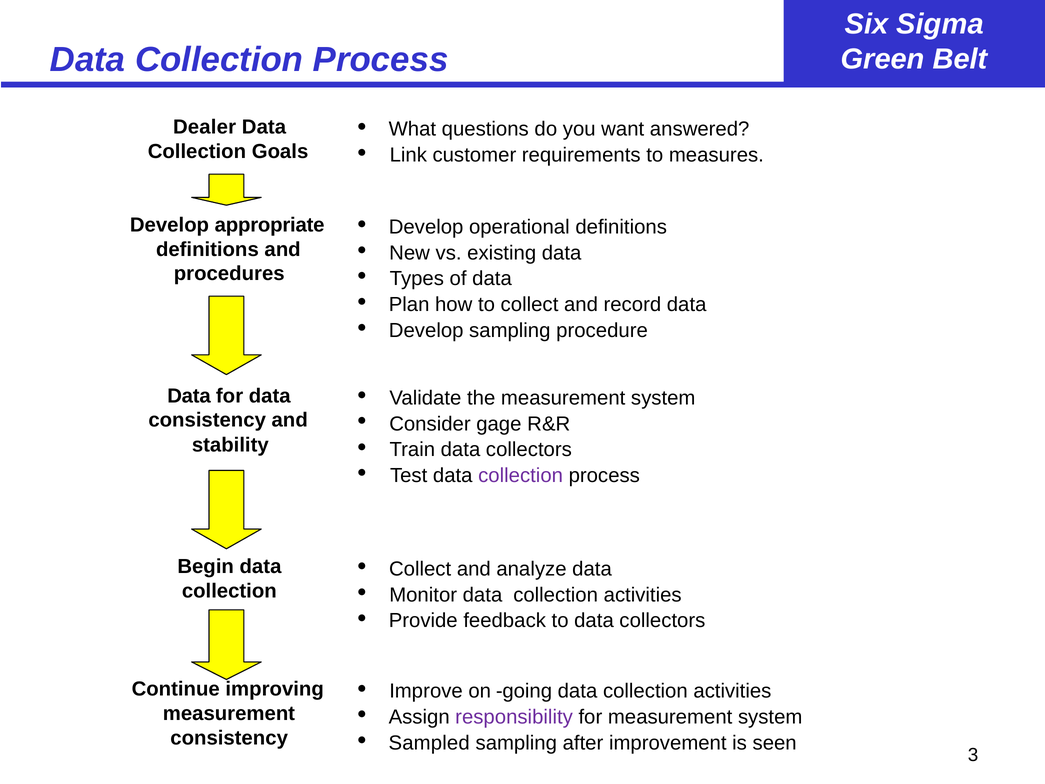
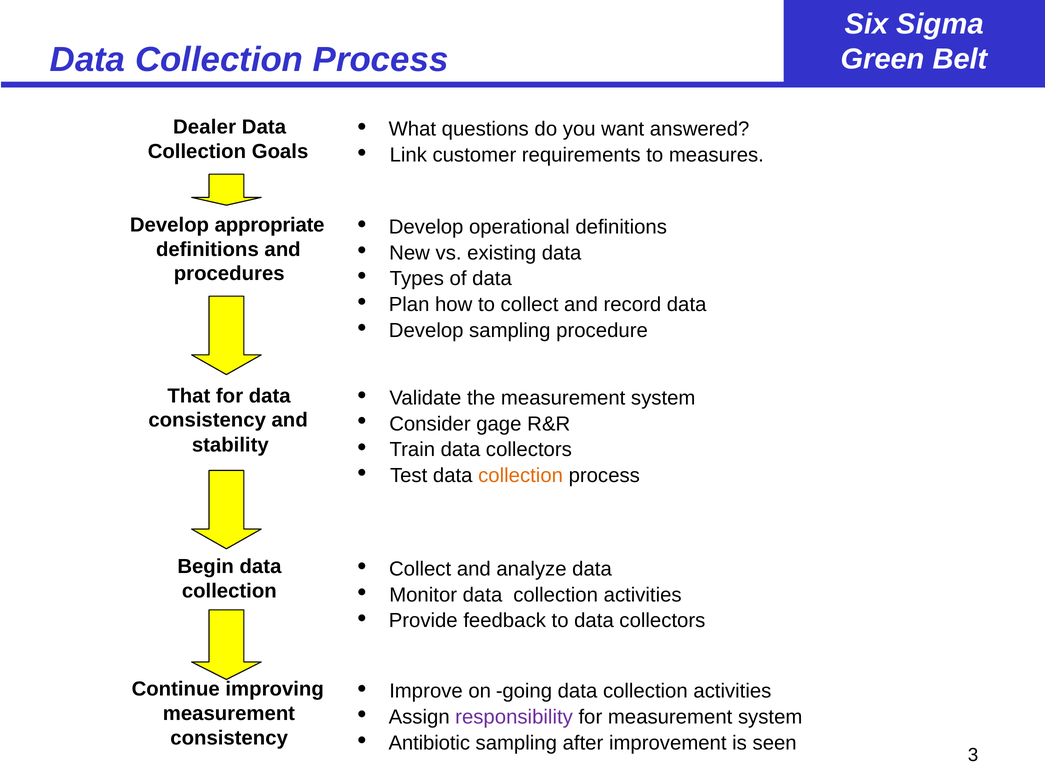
Data: Data -> That (189, 396)
collection colour: purple -> orange (521, 476)
Sampled: Sampled -> Antibiotic (429, 743)
